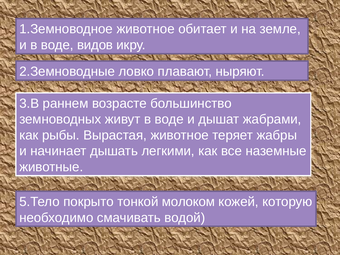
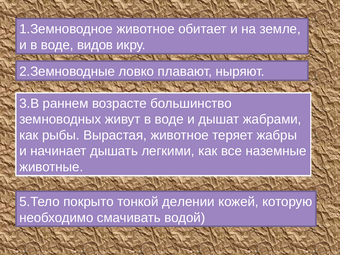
молоком: молоком -> делении (188, 202)
